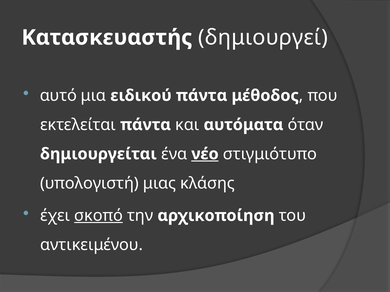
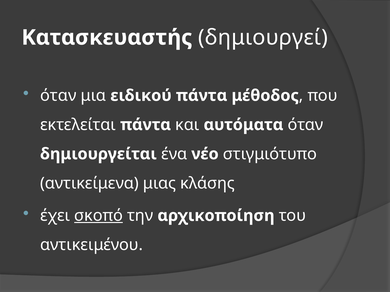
αυτό: αυτό -> όταν (58, 96)
νέο underline: present -> none (205, 154)
υπολογιστή: υπολογιστή -> αντικείμενα (89, 183)
